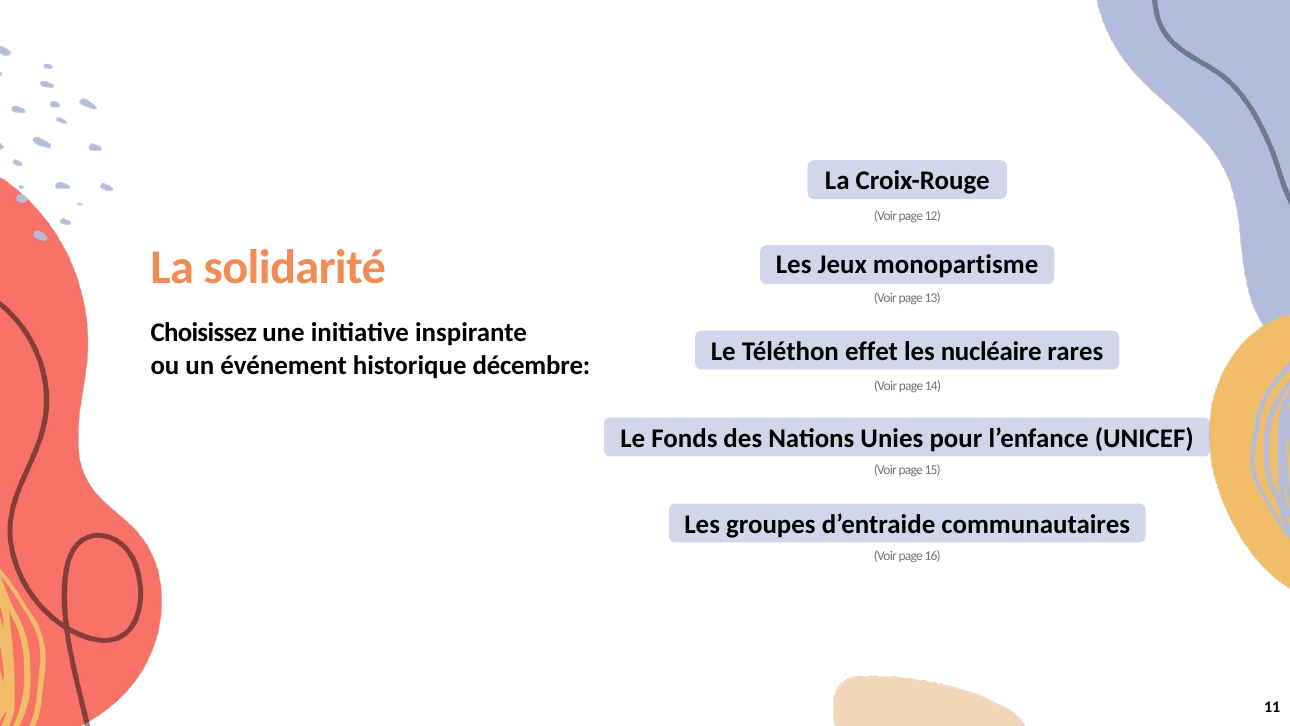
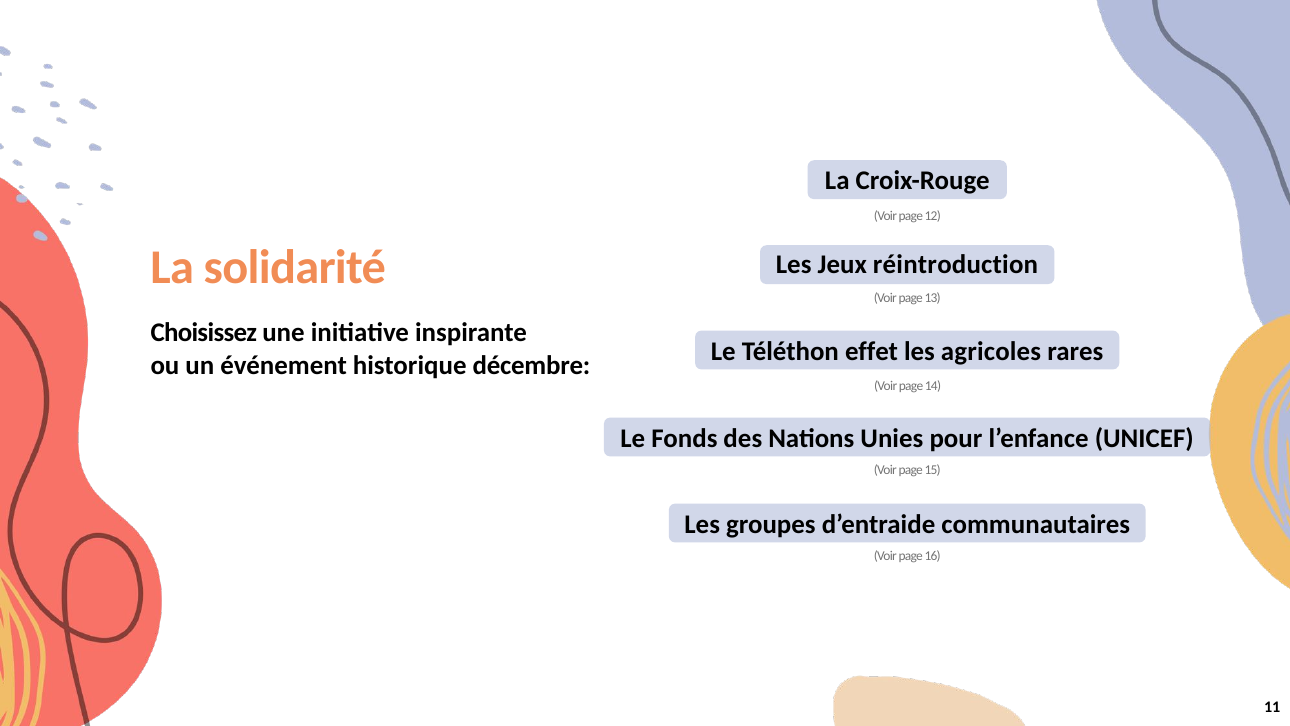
monopartisme: monopartisme -> réintroduction (956, 264)
nucléaire: nucléaire -> agricoles (991, 352)
